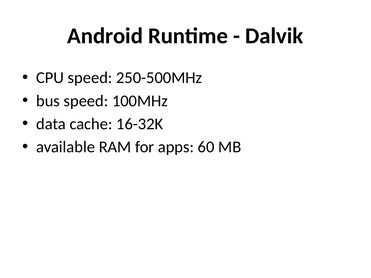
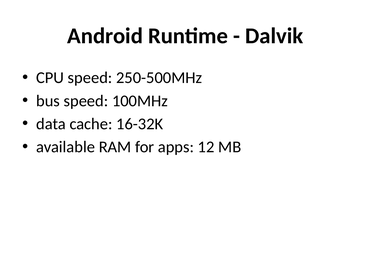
60: 60 -> 12 (206, 147)
